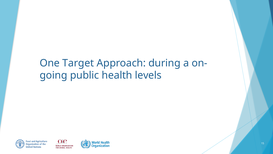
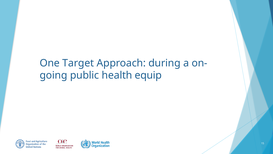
levels: levels -> equip (148, 75)
